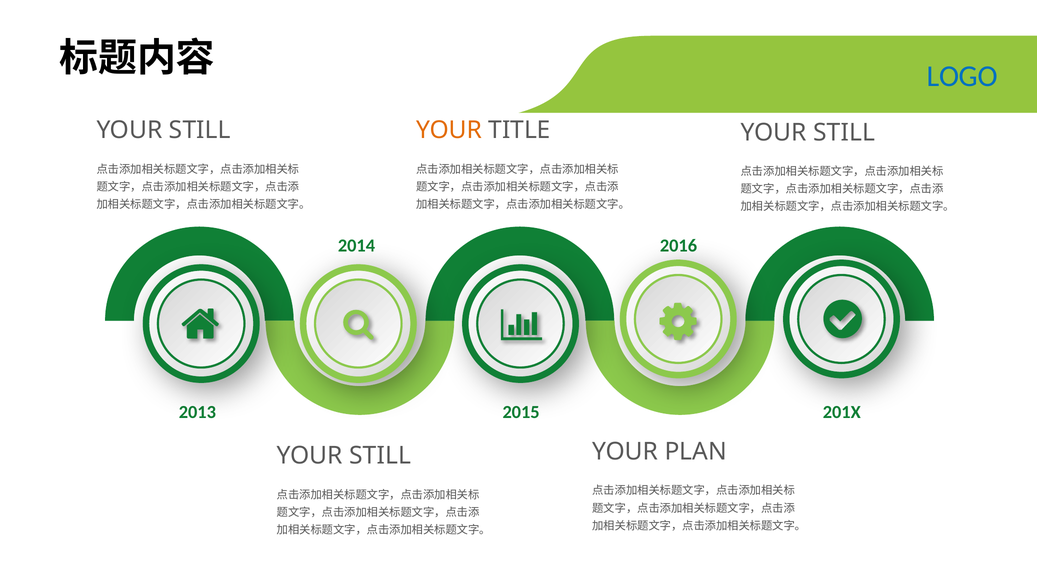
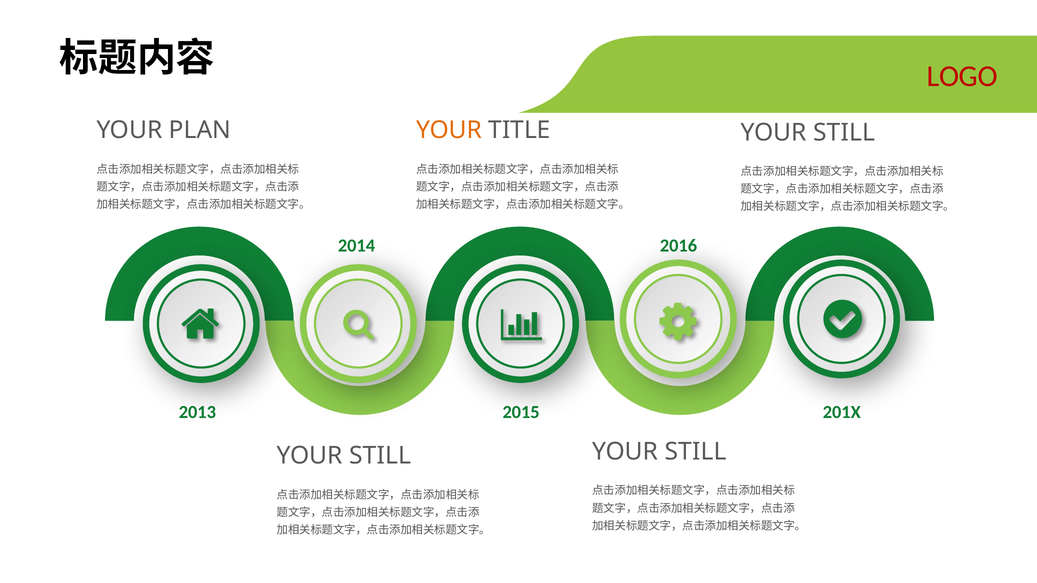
LOGO colour: blue -> red (962, 76)
STILL: STILL -> PLAN (200, 130)
PLAN: PLAN -> STILL (696, 452)
